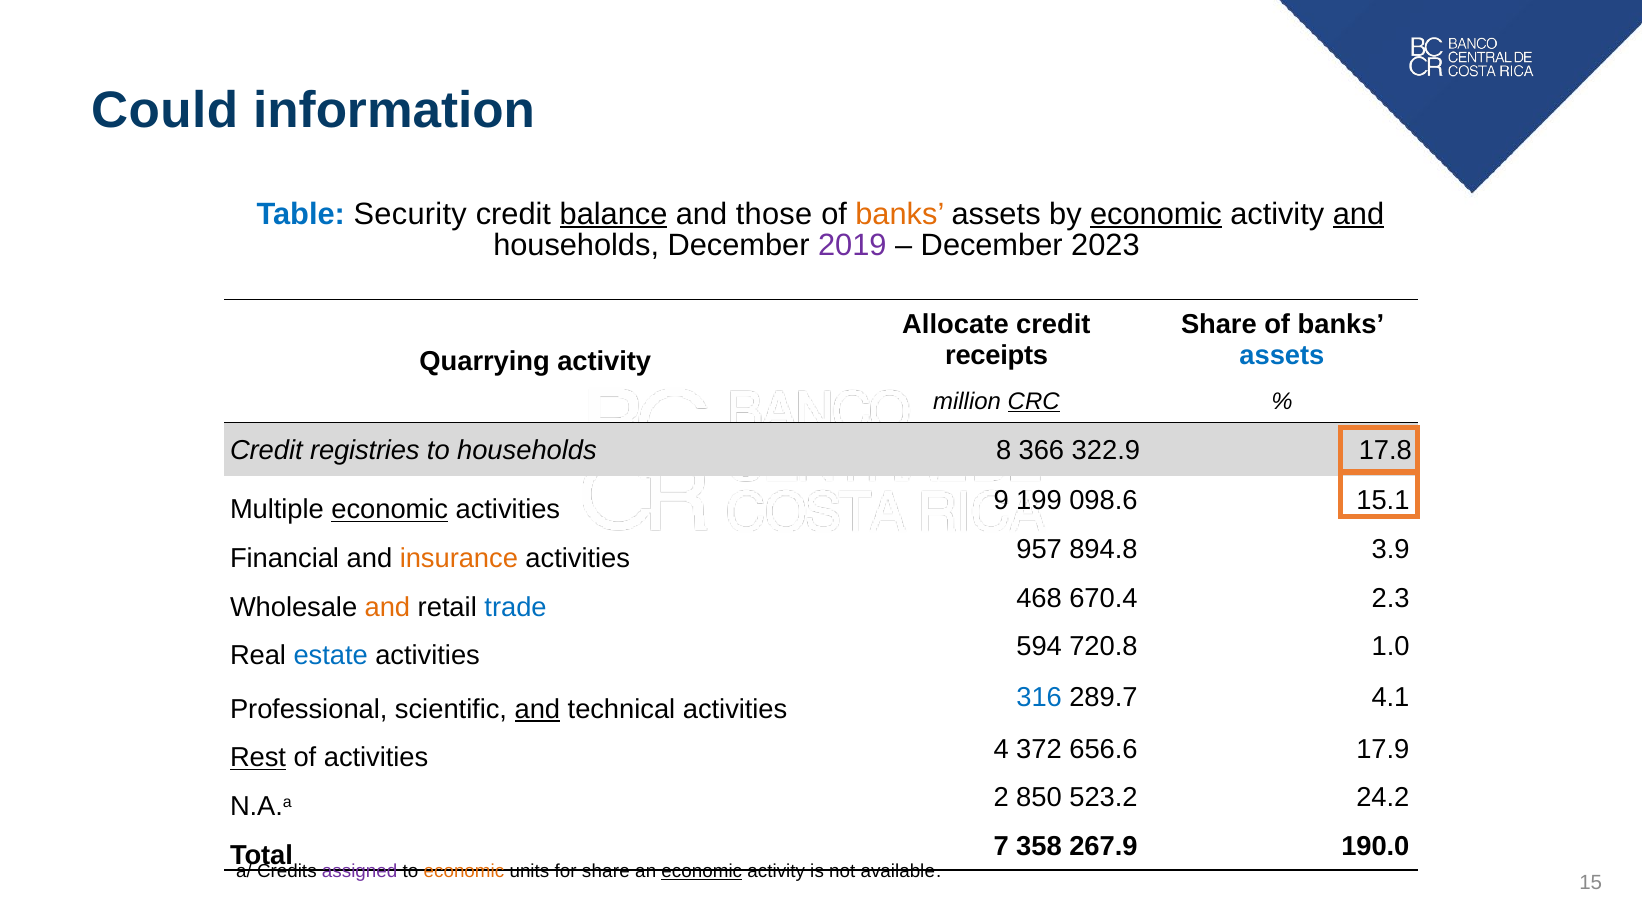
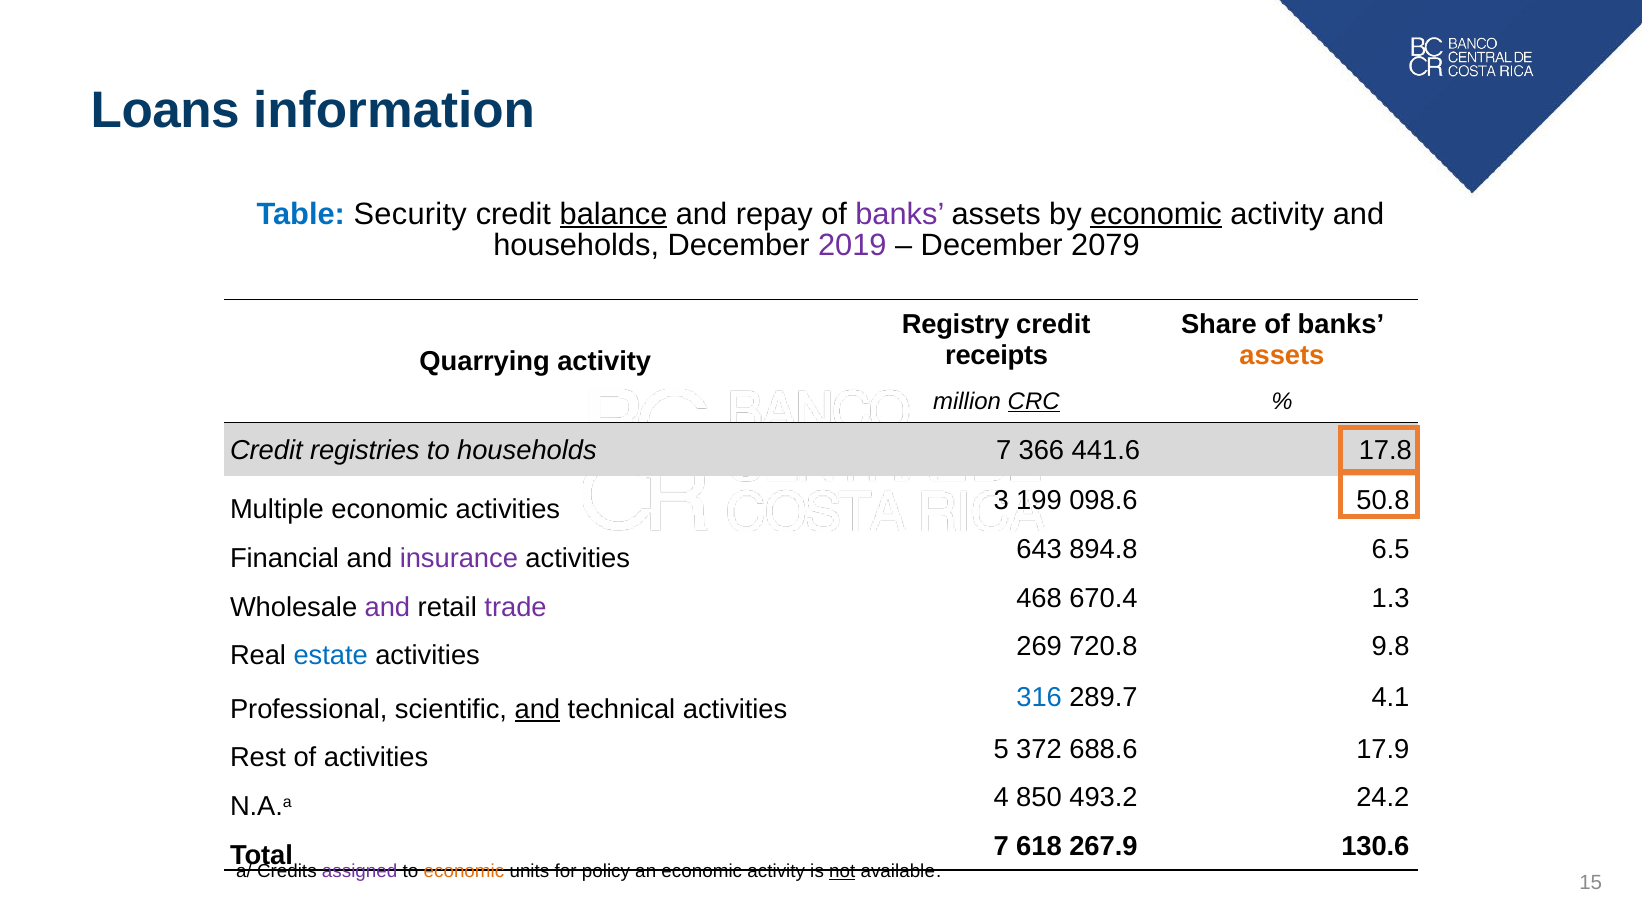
Could: Could -> Loans (165, 111)
those: those -> repay (774, 214)
banks colour: orange -> purple (900, 214)
and underline: present -> none (1358, 214)
2023: 2023 -> 2079 (1105, 245)
Allocate: Allocate -> Registry (956, 325)
assets colour: blue -> orange (1282, 355)
households 8: 8 -> 7 (1004, 450)
322.9: 322.9 -> 441.6 (1106, 450)
economic underline: present -> none (390, 509)
9: 9 -> 3 (1001, 501)
15.1: 15.1 -> 50.8 (1383, 501)
insurance colour: orange -> purple (459, 558)
957: 957 -> 643 (1039, 549)
3.9: 3.9 -> 6.5 (1391, 549)
and colour: orange -> purple (387, 607)
trade colour: blue -> purple (516, 607)
2.3: 2.3 -> 1.3 (1391, 598)
594: 594 -> 269 (1039, 647)
1.0: 1.0 -> 9.8 (1391, 647)
Rest underline: present -> none (258, 757)
4: 4 -> 5 (1001, 749)
656.6: 656.6 -> 688.6 (1103, 749)
2: 2 -> 4 (1001, 797)
523.2: 523.2 -> 493.2 (1103, 797)
358: 358 -> 618 (1039, 846)
190.0: 190.0 -> 130.6 (1375, 846)
for share: share -> policy (606, 871)
economic underline: present -> none (702, 871)
not underline: none -> present (842, 871)
